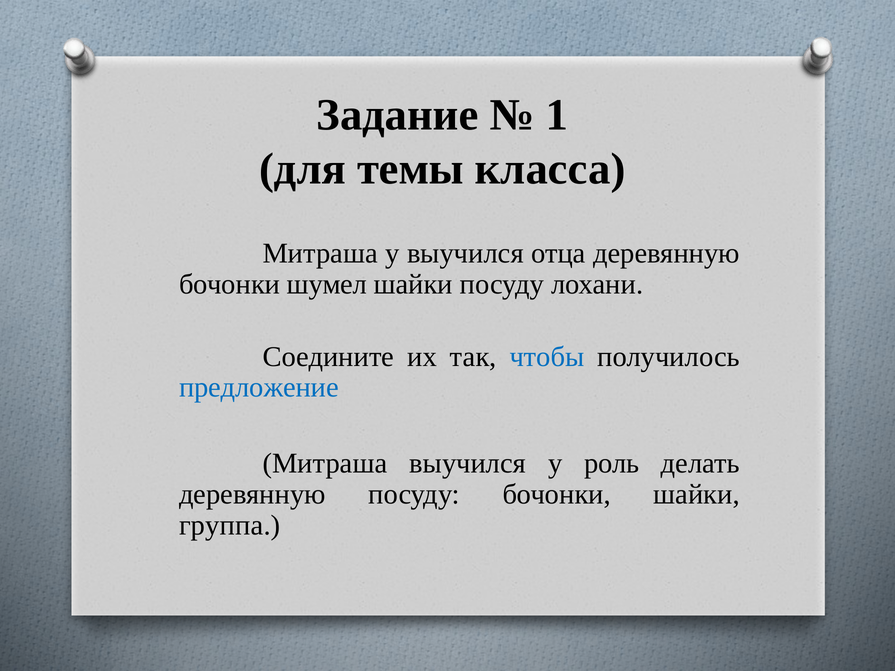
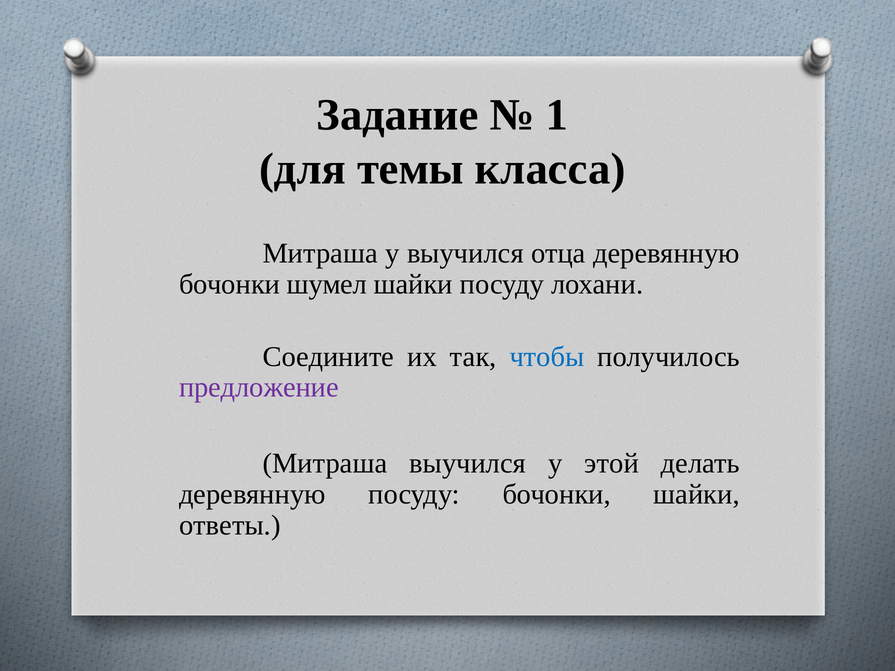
предложение colour: blue -> purple (259, 388)
роль: роль -> этой (612, 464)
группа: группа -> ответы (230, 525)
